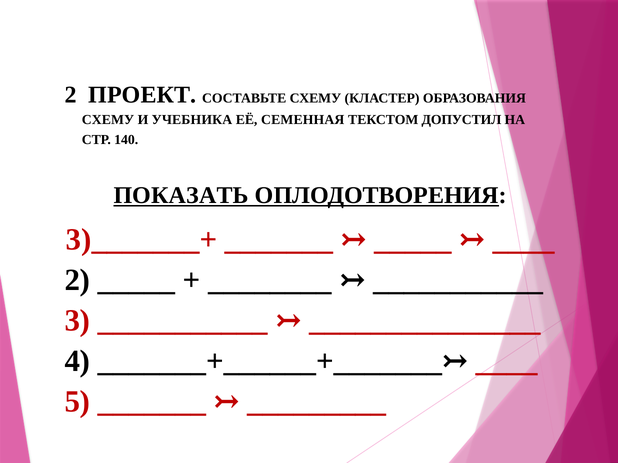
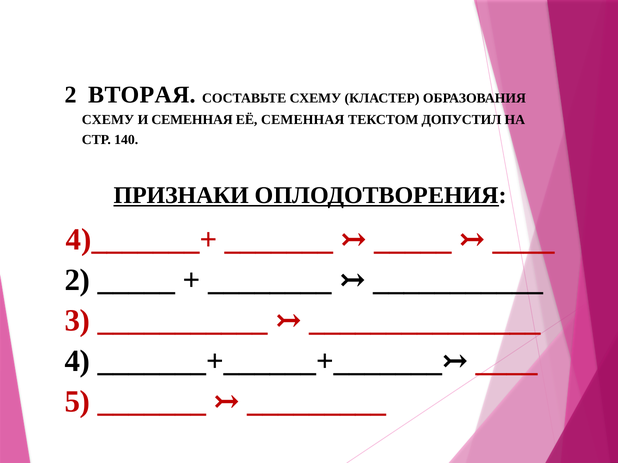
ПРОЕКТ: ПРОЕКТ -> ВТОРАЯ (142, 95)
И УЧЕБНИКА: УЧЕБНИКА -> СЕМЕННАЯ (192, 120)
ПОКАЗАТЬ: ПОКАЗАТЬ -> ПРИЗНАКИ (181, 195)
3)_______+: 3)_______+ -> 4)_______+ (141, 240)
